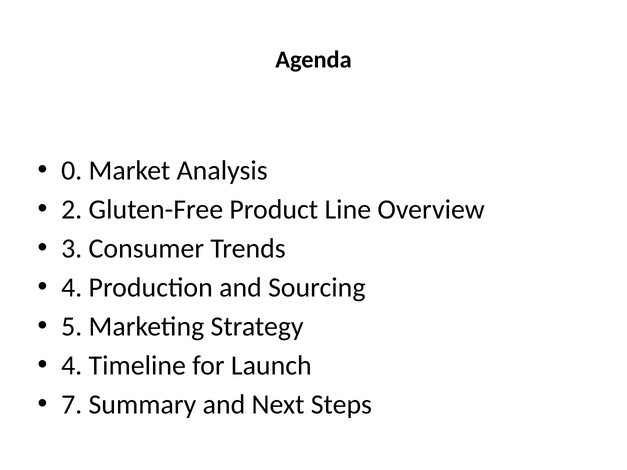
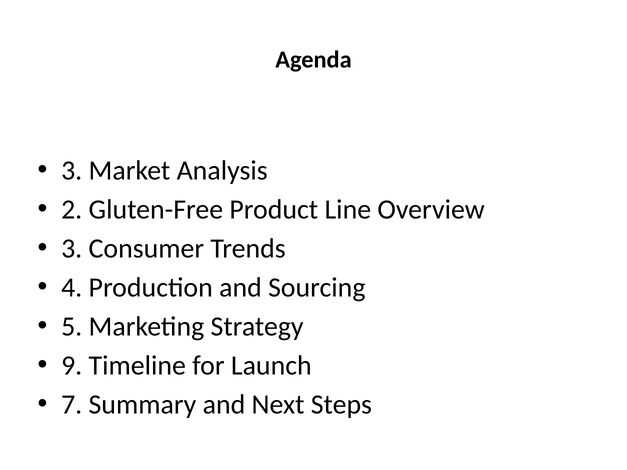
0: 0 -> 3 (72, 171)
4: 4 -> 9 (72, 366)
